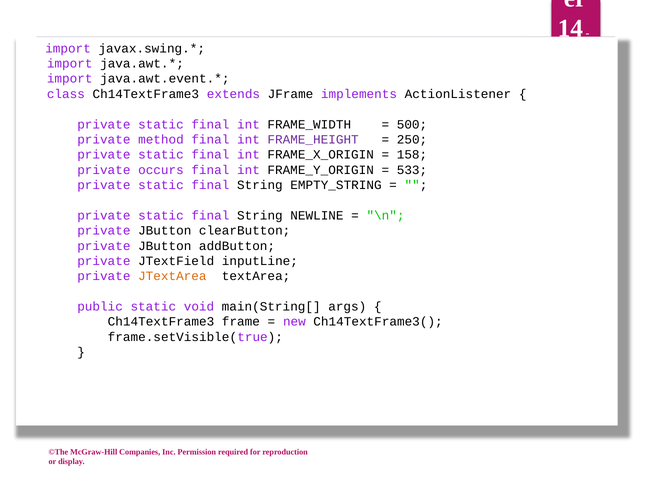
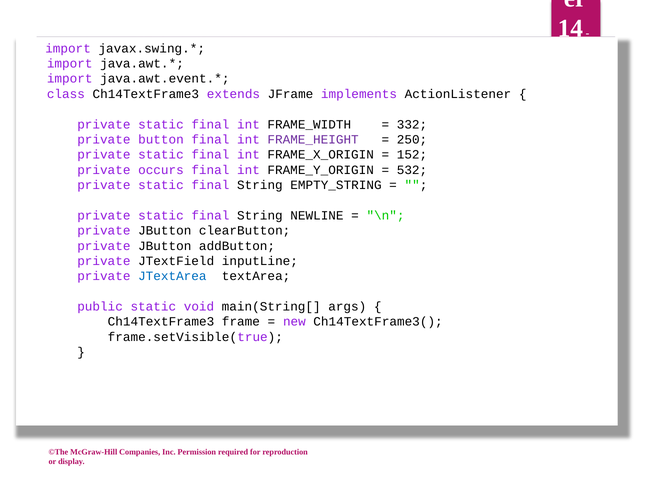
500: 500 -> 332 (412, 124)
method: method -> button (161, 140)
158: 158 -> 152 (412, 155)
533: 533 -> 532 (412, 170)
JTextArea colour: orange -> blue (172, 276)
